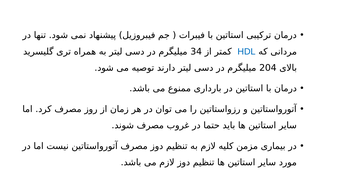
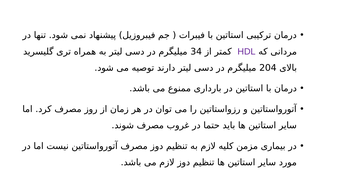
HDL colour: blue -> purple (247, 51)
